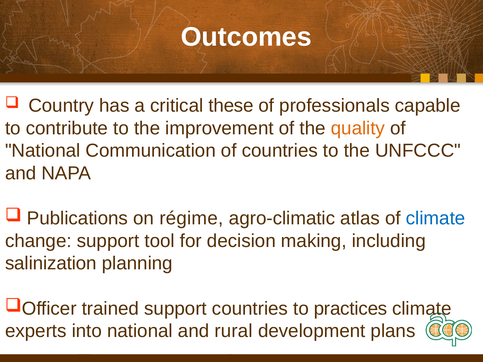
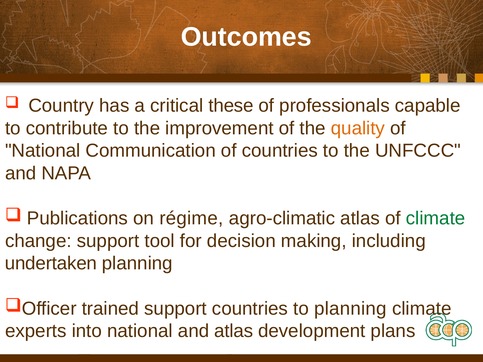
climate colour: blue -> green (436, 219)
salinization: salinization -> undertaken (51, 264)
to practices: practices -> planning (350, 309)
and rural: rural -> atlas (234, 331)
